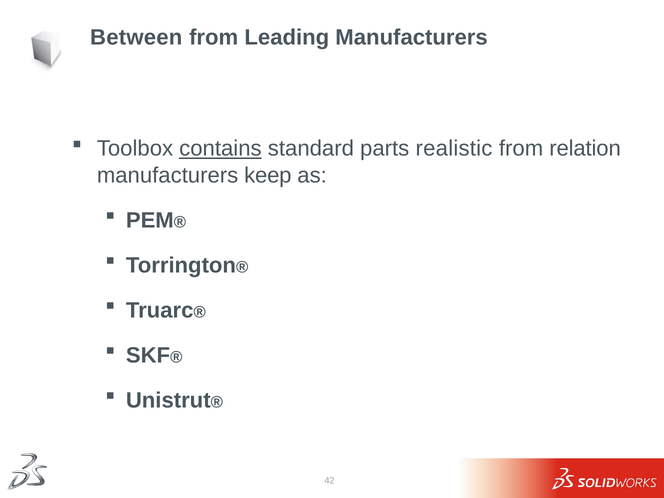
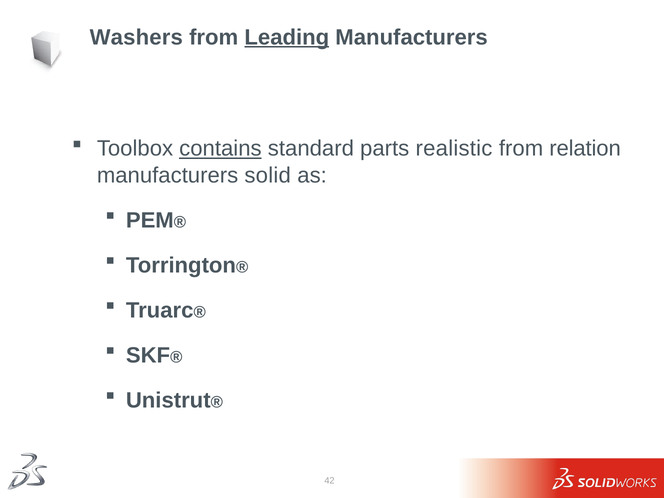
Between: Between -> Washers (136, 37)
Leading underline: none -> present (287, 37)
keep: keep -> solid (268, 175)
